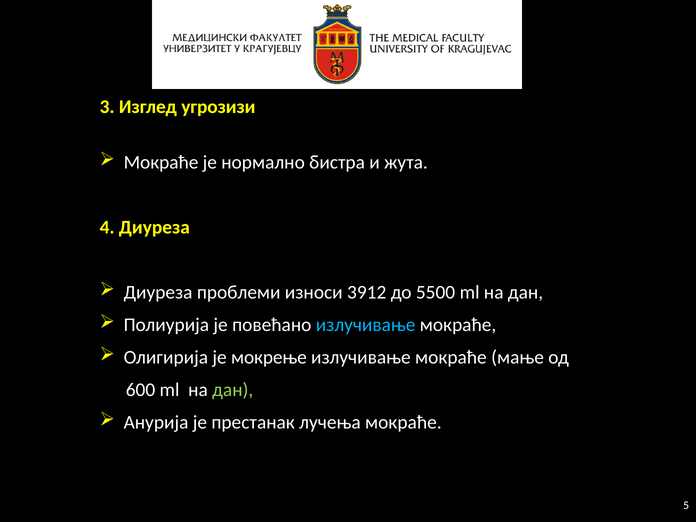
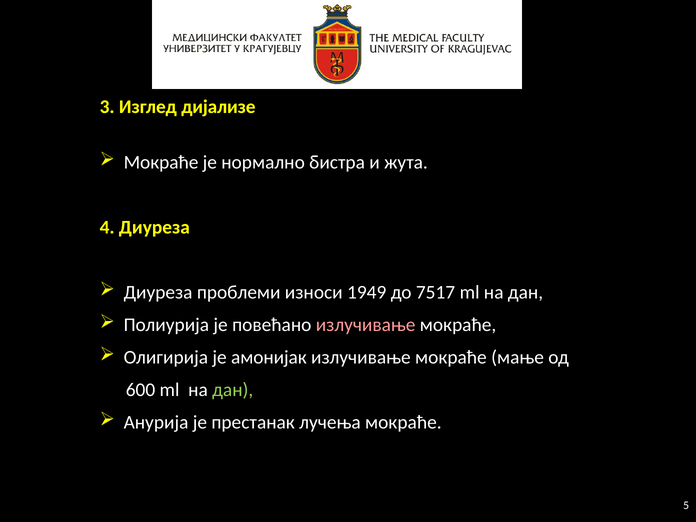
угрозизи: угрозизи -> дијализе (218, 107)
3912: 3912 -> 1949 (367, 292)
5500: 5500 -> 7517 (436, 292)
излучивање colour: light blue -> pink (366, 325)
мокрење: мокрење -> амонијак (269, 357)
